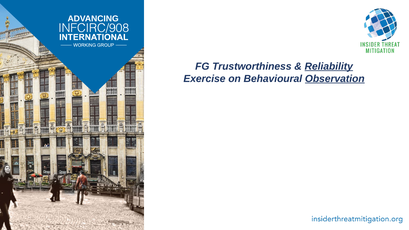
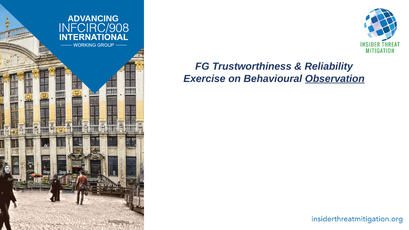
Reliability underline: present -> none (329, 66)
